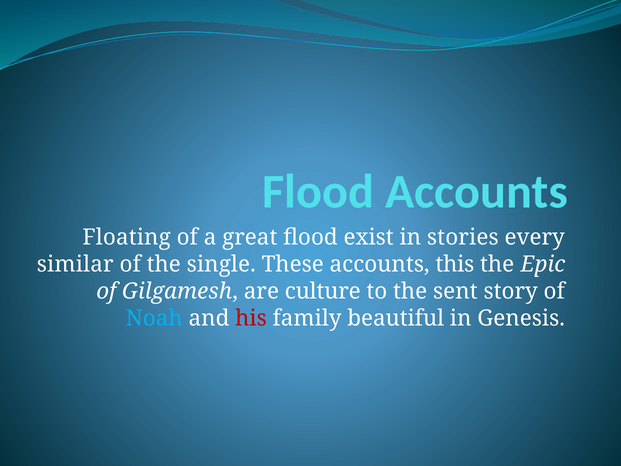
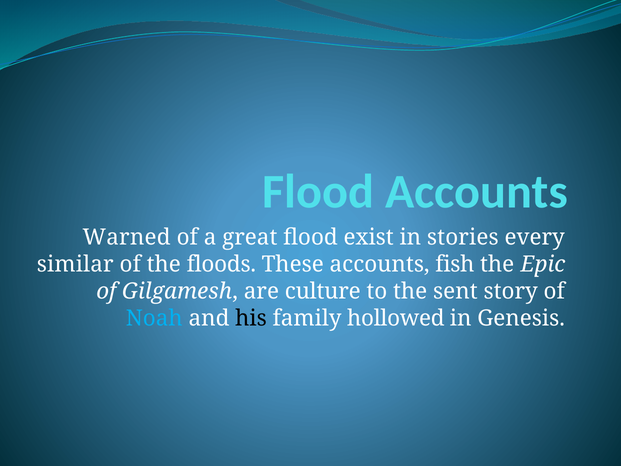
Floating: Floating -> Warned (127, 237)
single: single -> floods (221, 264)
this: this -> fish (455, 264)
his colour: red -> black (251, 318)
beautiful: beautiful -> hollowed (396, 318)
